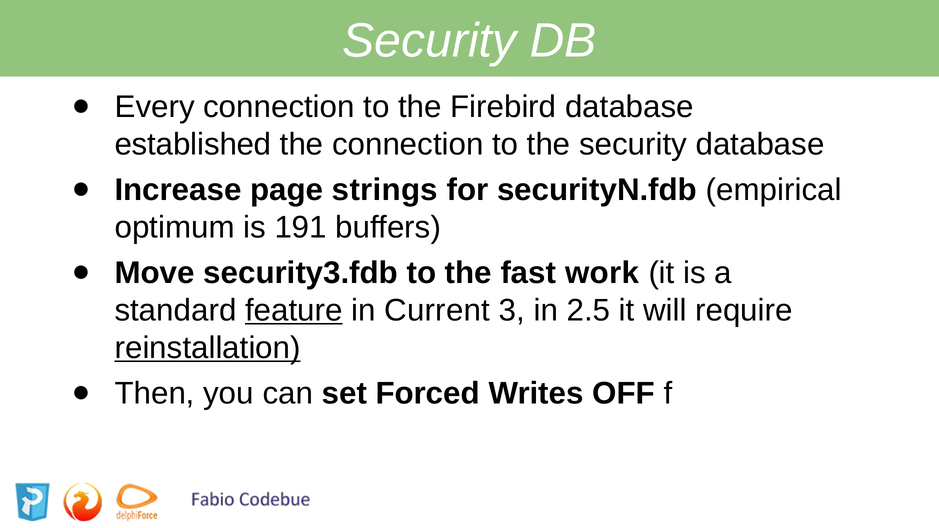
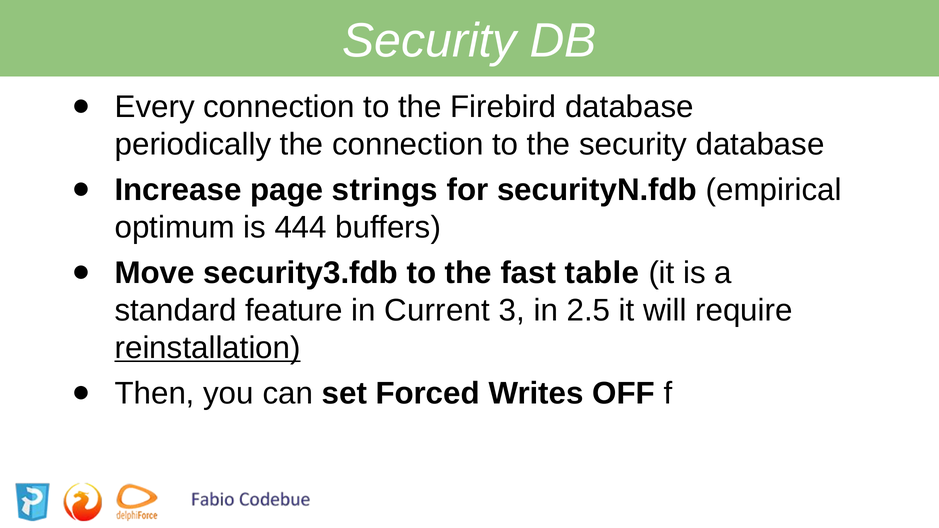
established: established -> periodically (193, 144)
191: 191 -> 444 (301, 227)
work: work -> table (602, 273)
feature underline: present -> none (294, 310)
